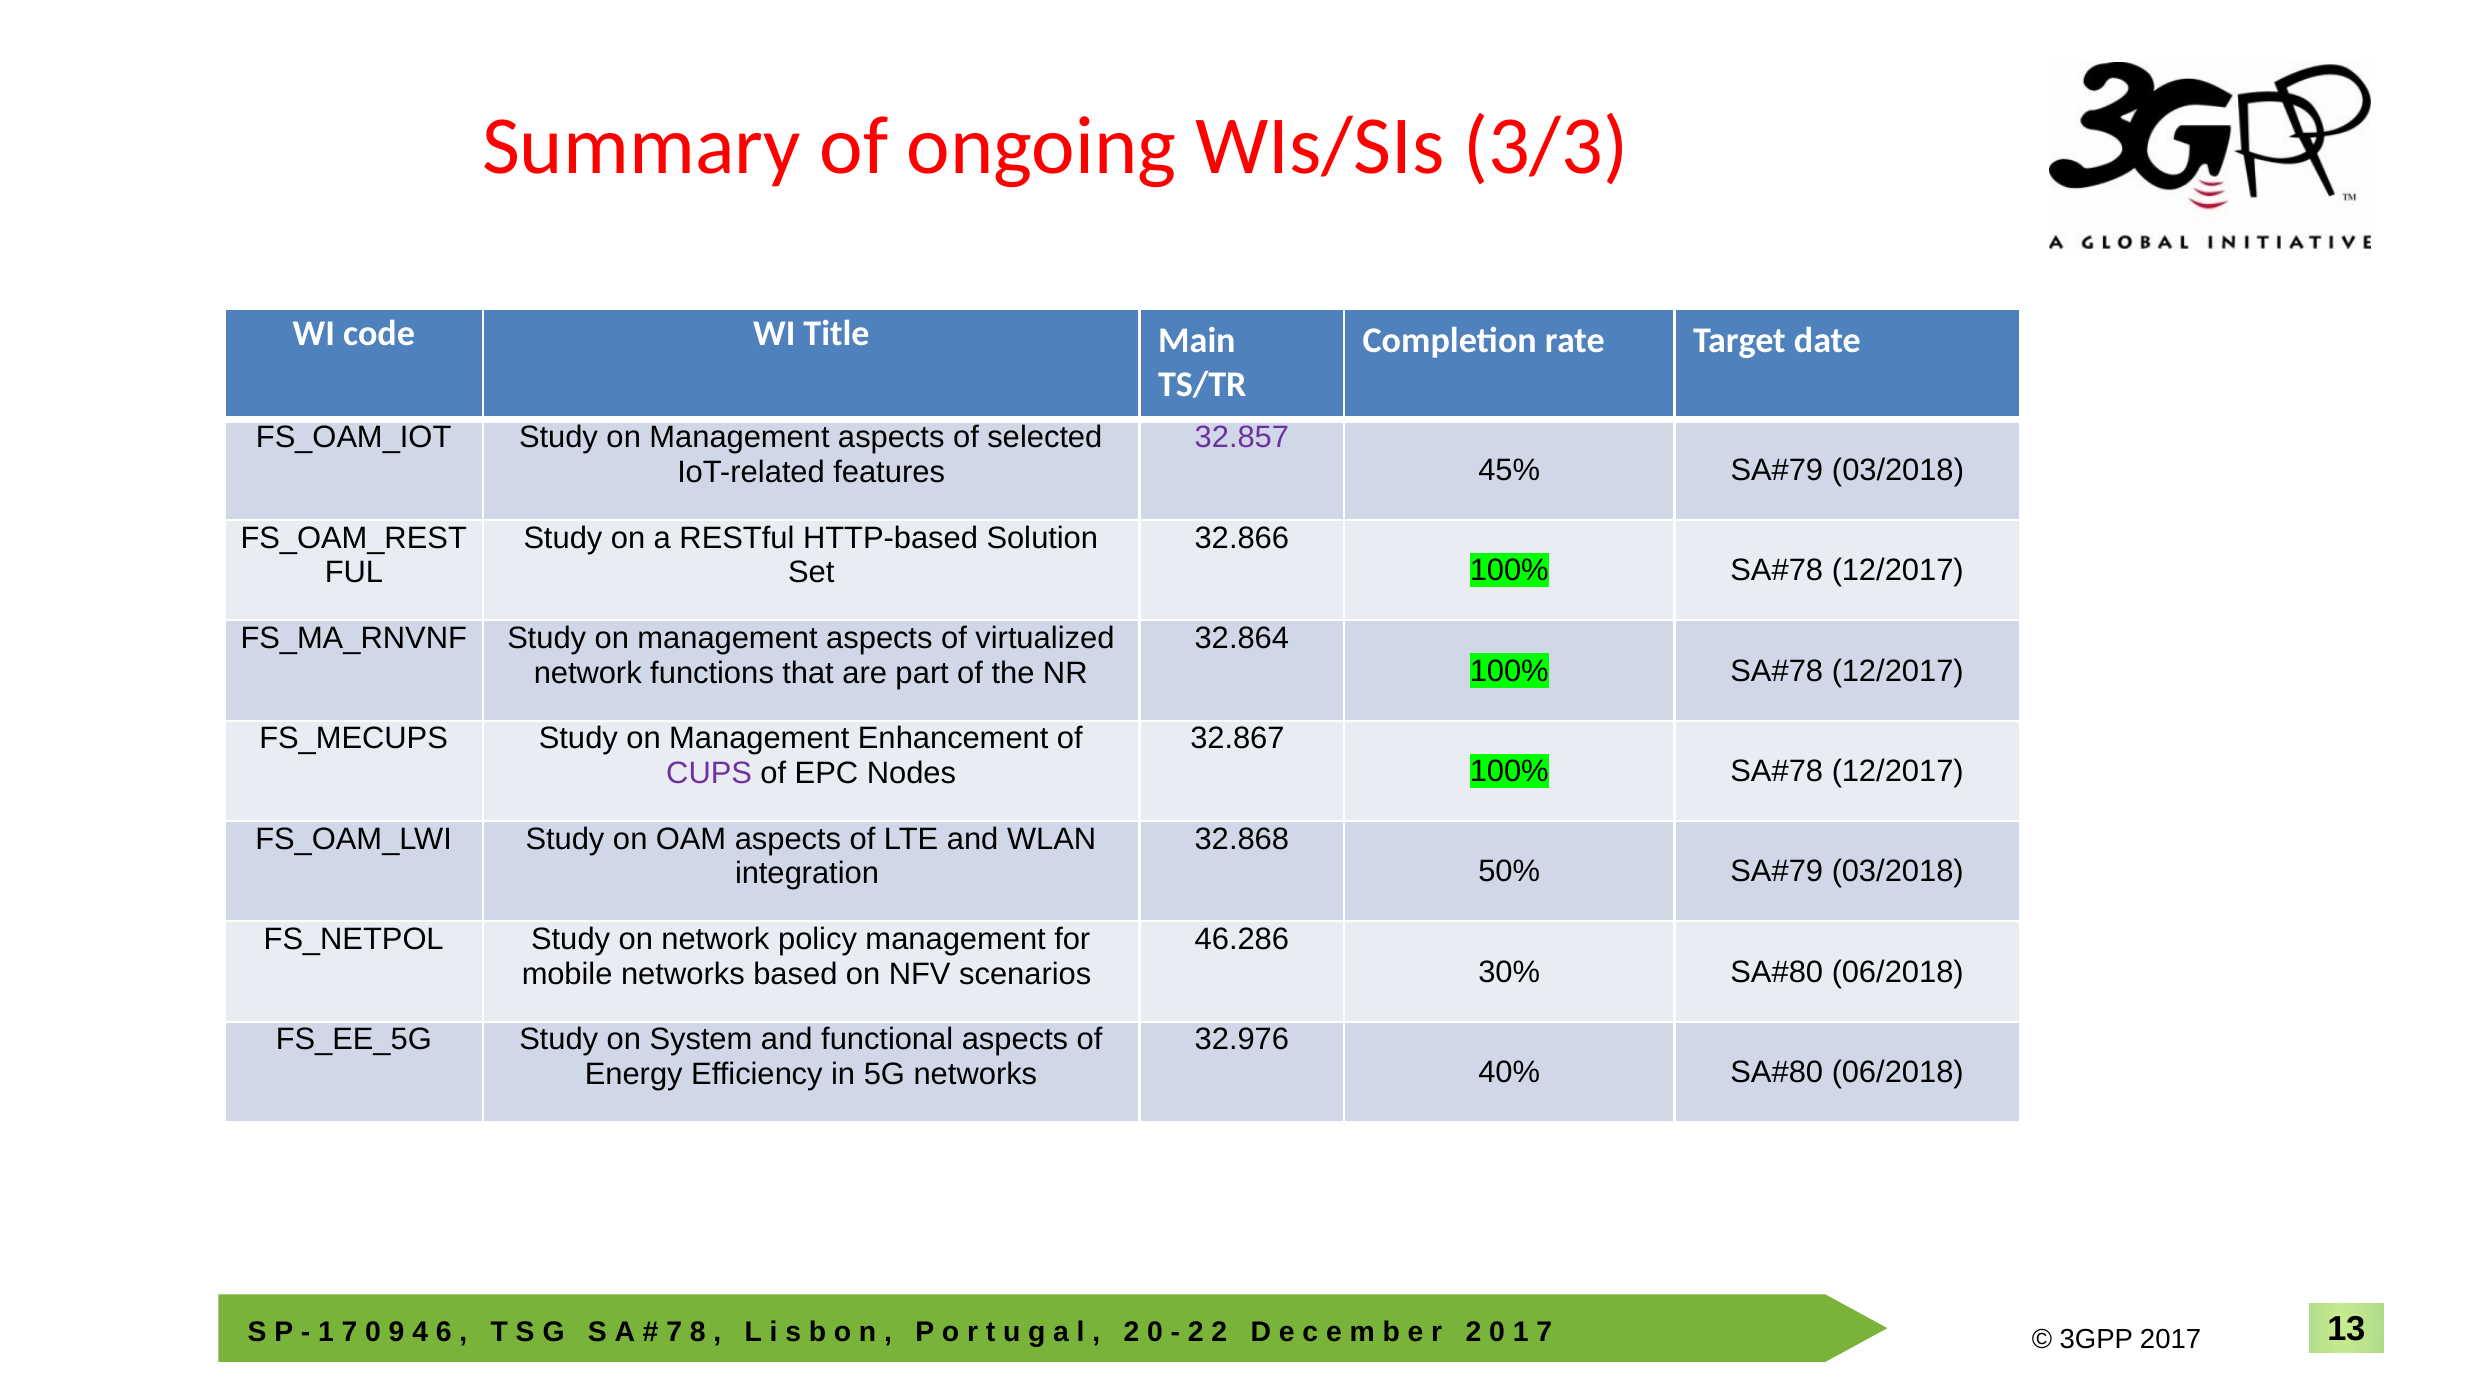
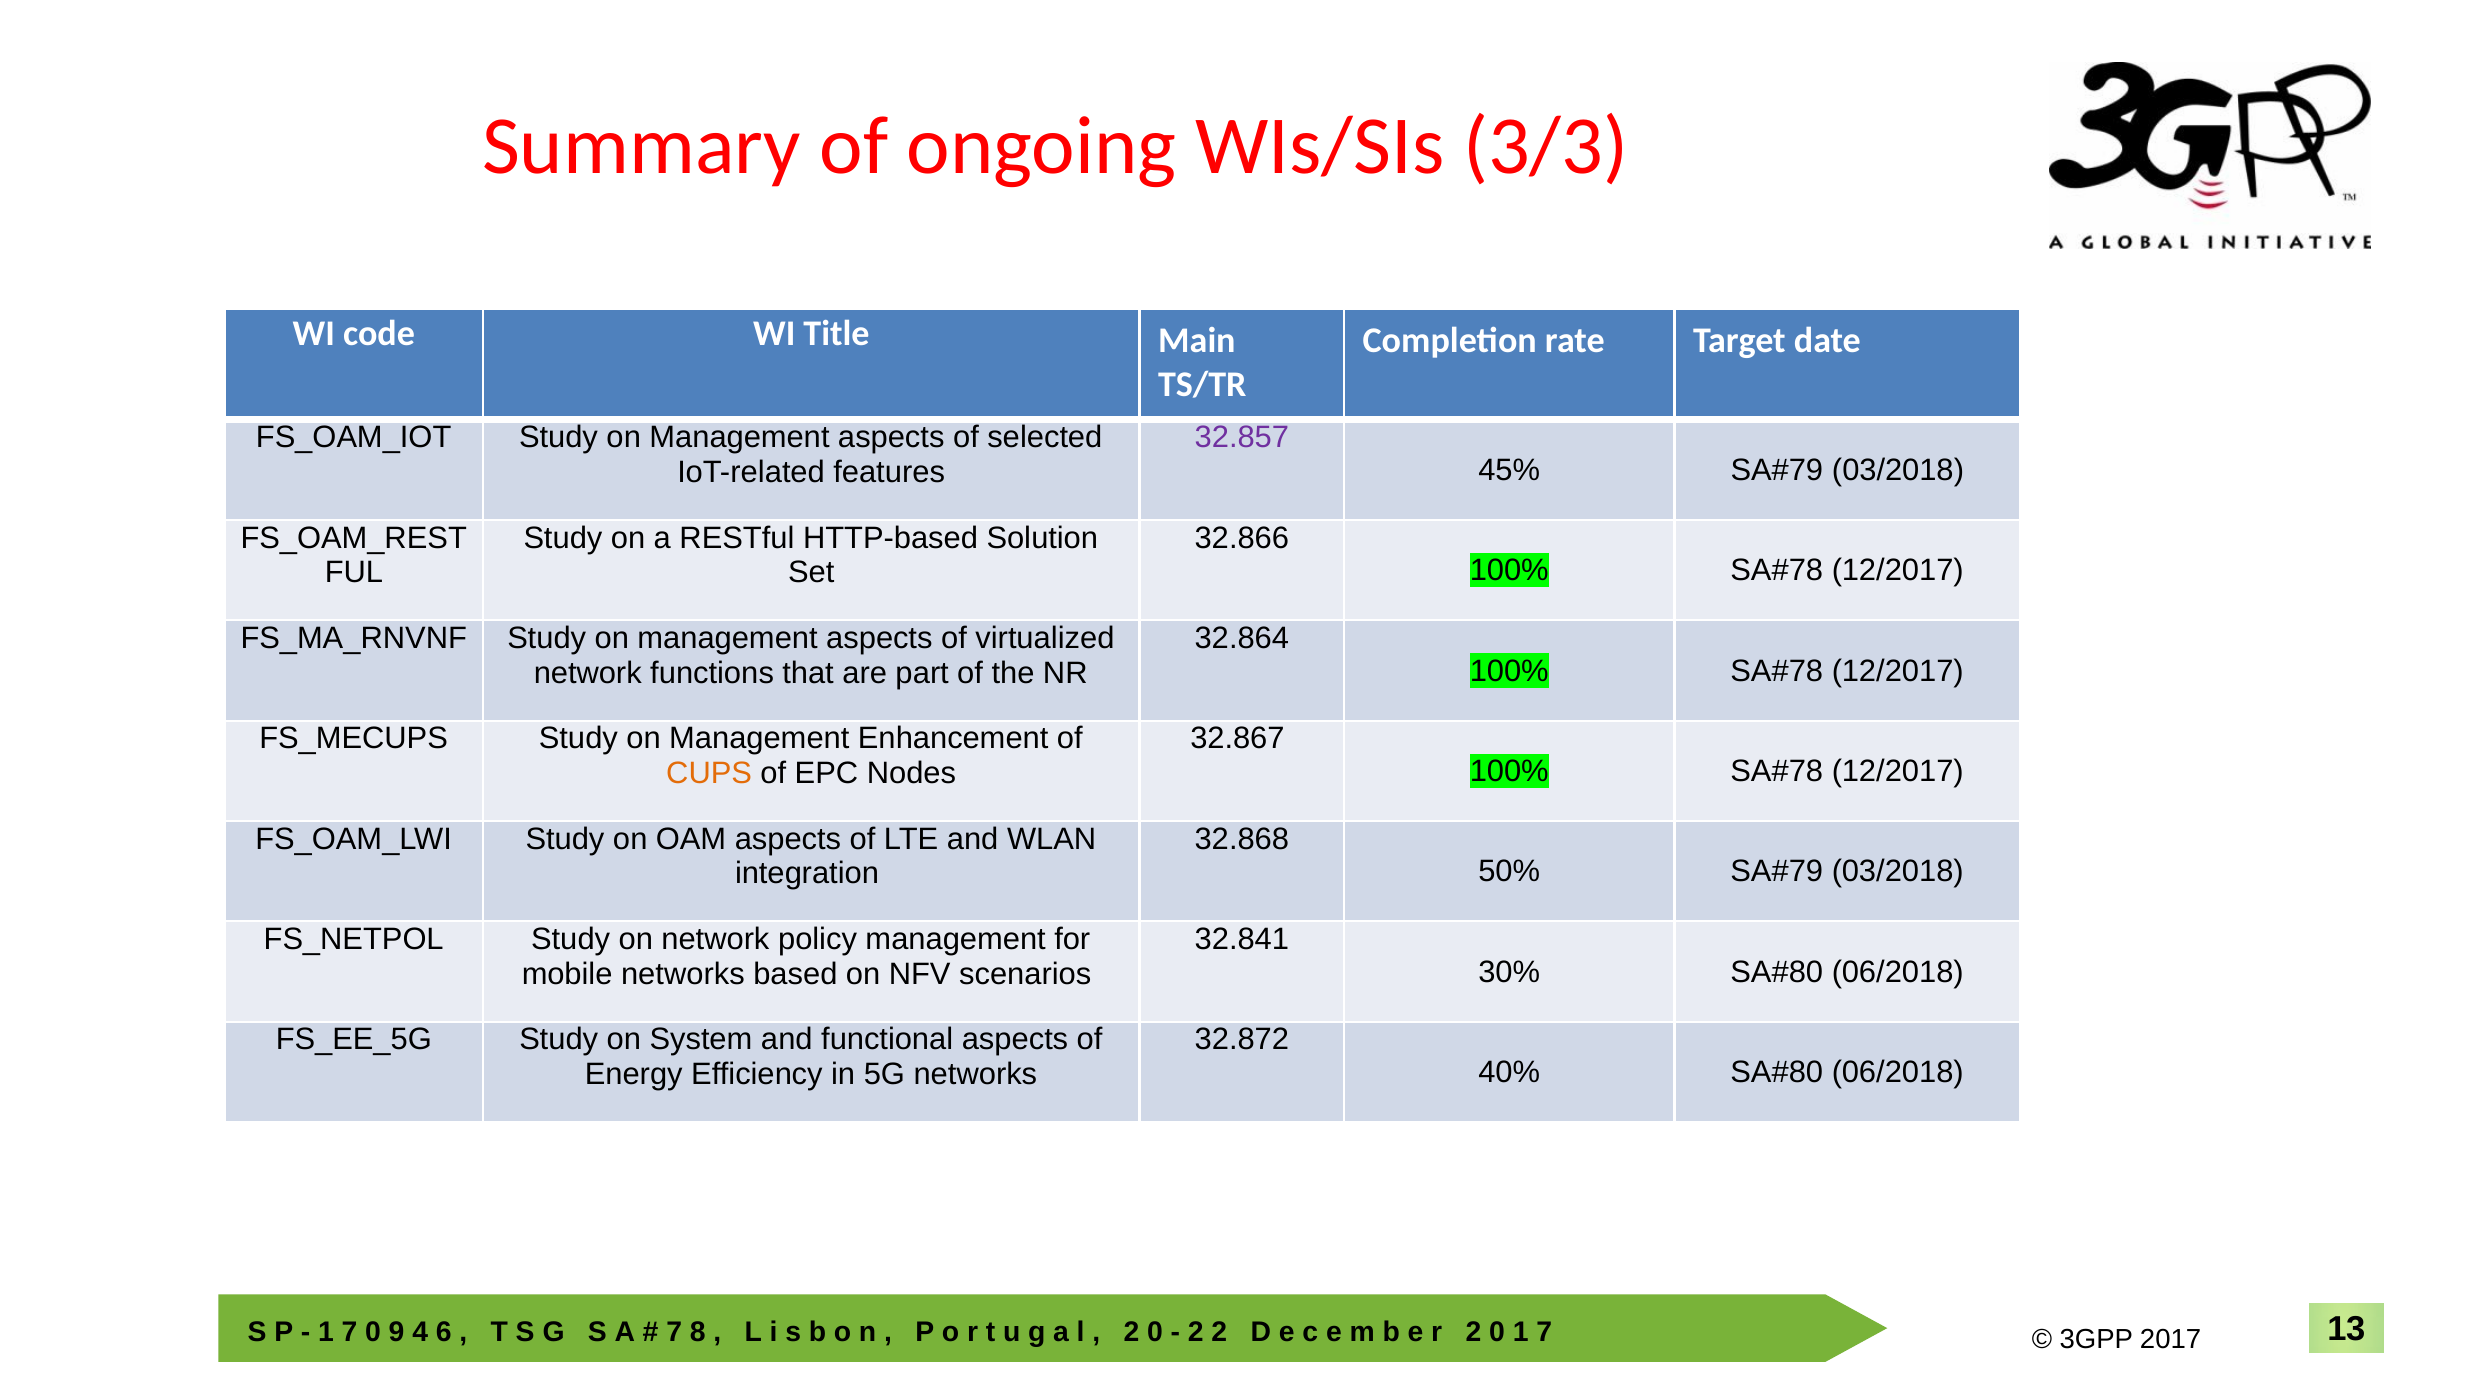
CUPS colour: purple -> orange (709, 773)
46.286: 46.286 -> 32.841 (1242, 939)
32.976: 32.976 -> 32.872 (1242, 1039)
